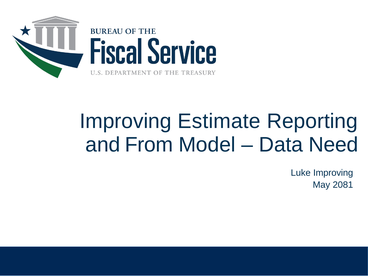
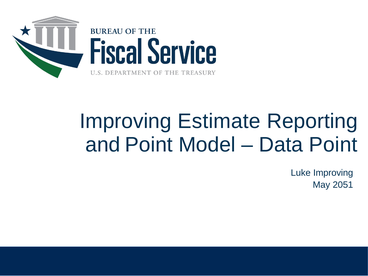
and From: From -> Point (149, 145)
Data Need: Need -> Point (333, 145)
2081: 2081 -> 2051 (343, 185)
